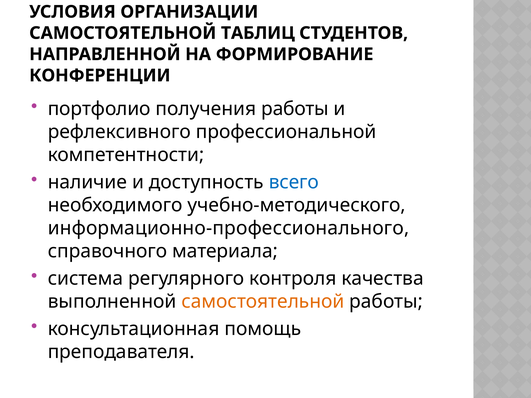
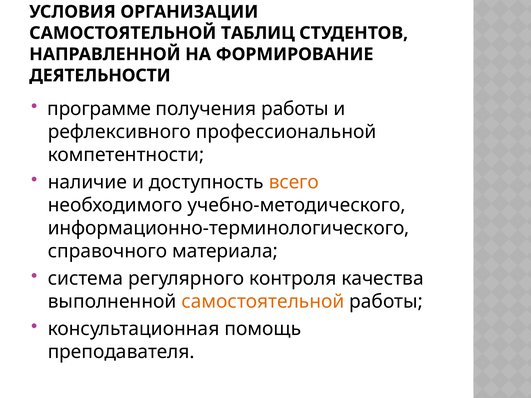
КОНФЕРЕНЦИИ: КОНФЕРЕНЦИИ -> ДЕЯТЕЛЬНОСТИ (100, 76)
портфолио: портфолио -> программе (99, 109)
всего colour: blue -> orange (294, 182)
информационно-профессионального: информационно-профессионального -> информационно-терминологического (229, 228)
